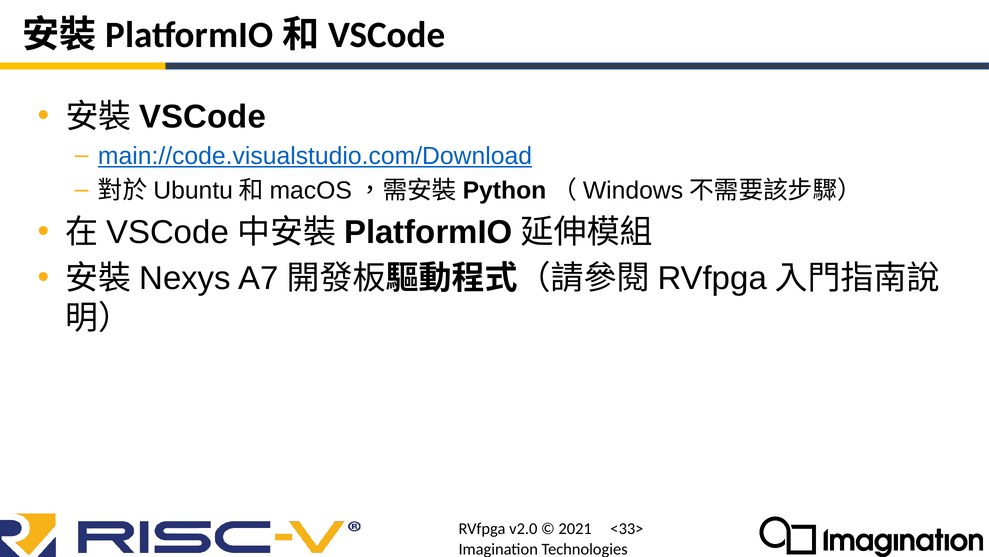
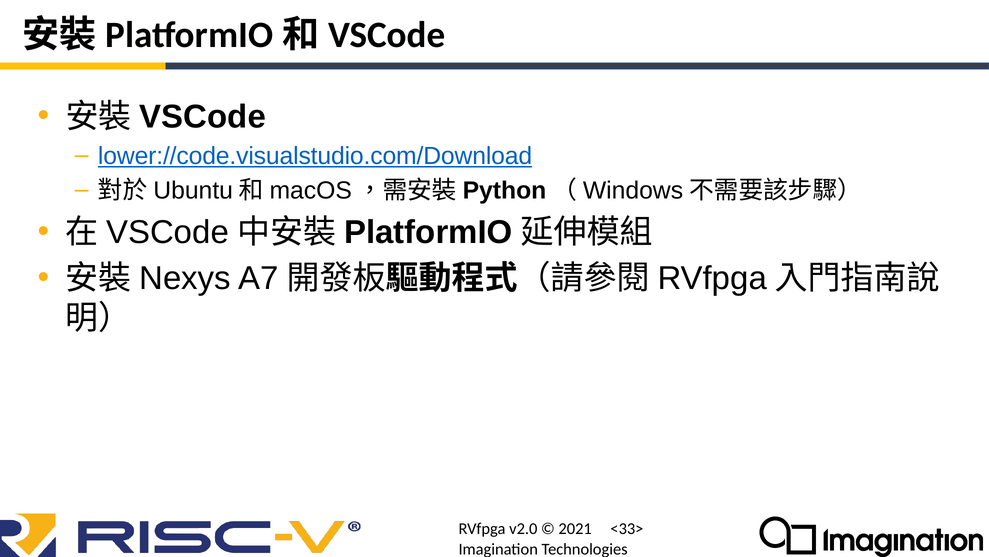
main://code.visualstudio.com/Download: main://code.visualstudio.com/Download -> lower://code.visualstudio.com/Download (315, 156)
